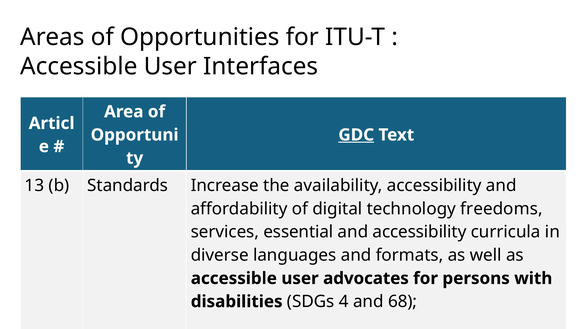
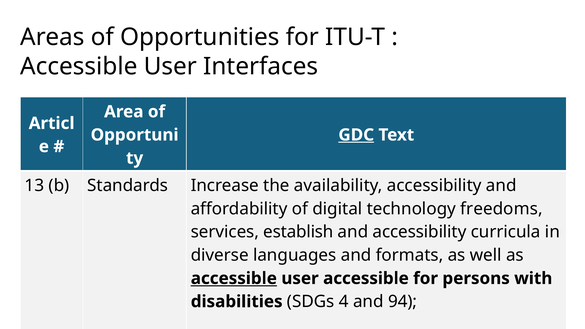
essential: essential -> establish (298, 232)
accessible underline: none -> present (234, 278)
user advocates: advocates -> accessible (366, 278)
68: 68 -> 94 (403, 302)
